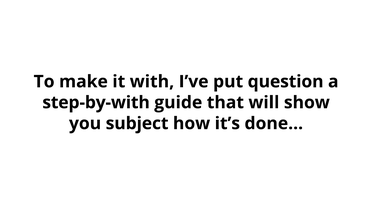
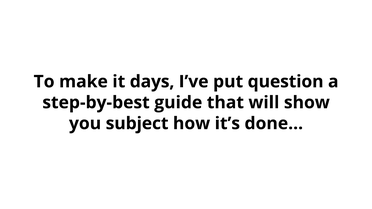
with: with -> days (152, 82)
step-by-with: step-by-with -> step-by-best (96, 103)
